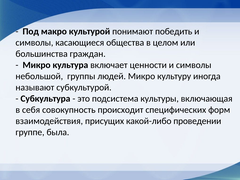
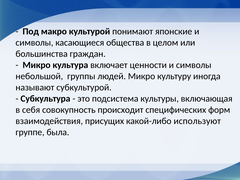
победить: победить -> японские (174, 31)
проведении: проведении -> используют (197, 121)
